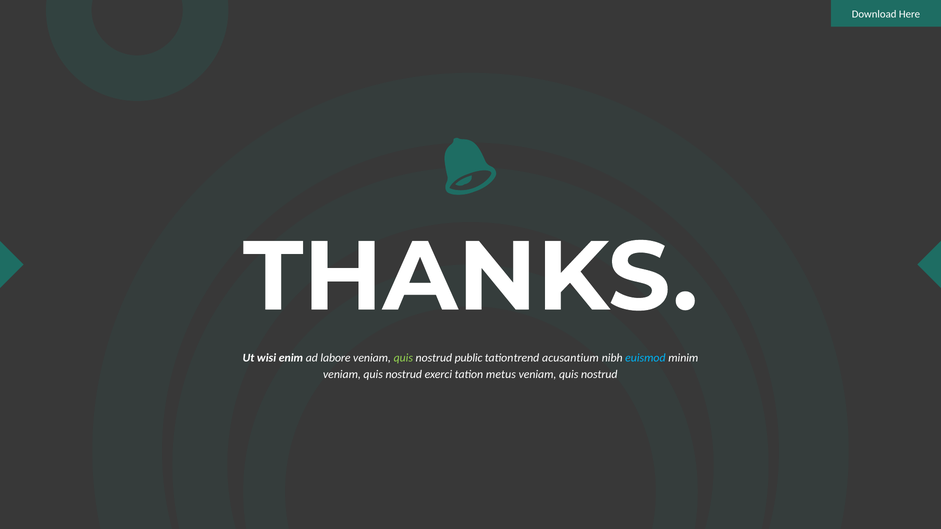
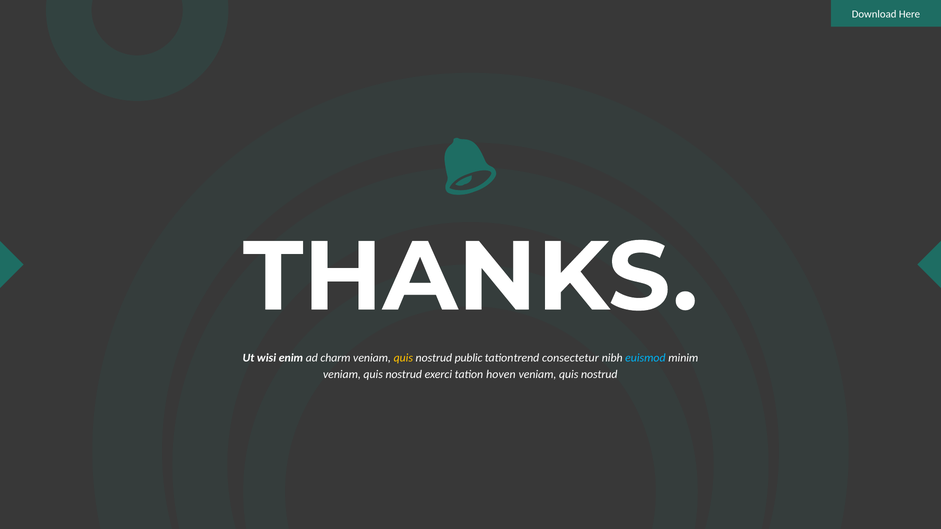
labore: labore -> charm (335, 358)
quis colour: light green -> yellow (403, 358)
acusantium: acusantium -> consectetur (570, 358)
metus: metus -> hoven (501, 374)
